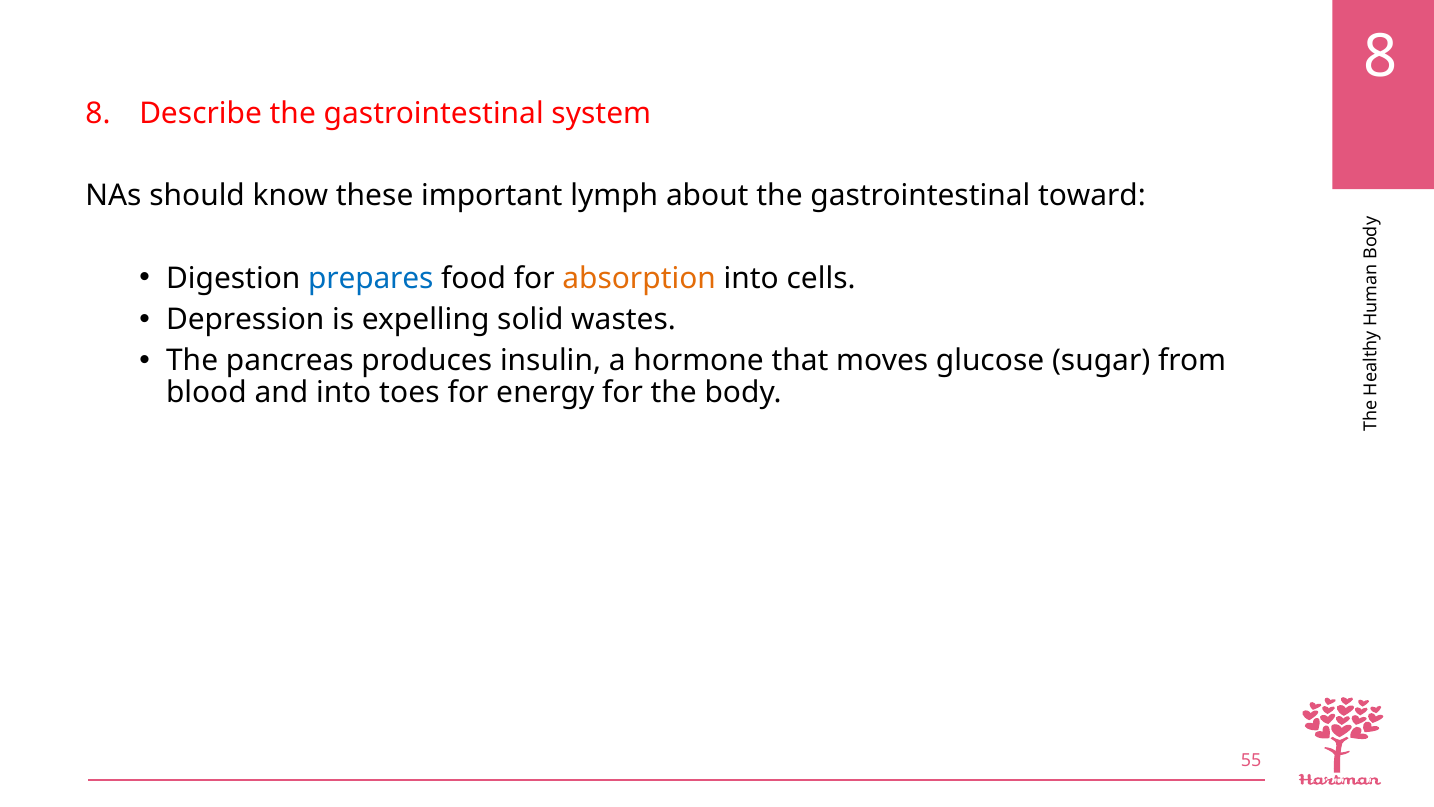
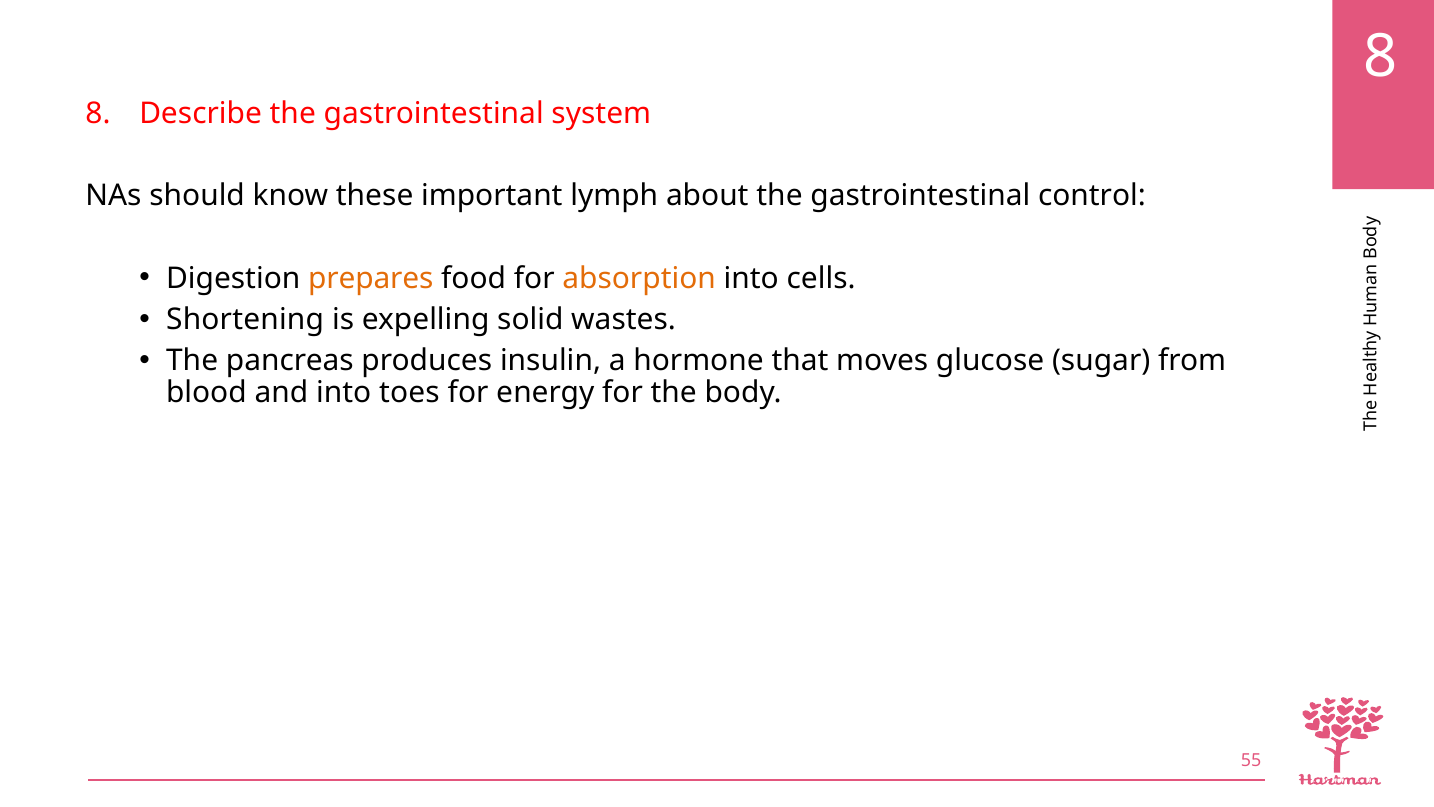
toward: toward -> control (1092, 196)
prepares colour: blue -> orange (371, 278)
Depression: Depression -> Shortening (245, 319)
